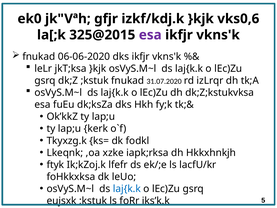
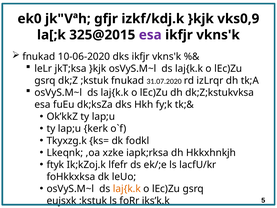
vks0,6: vks0,6 -> vks0,9 (238, 19)
06-06-2020: 06-06-2020 -> 10-06-2020 (84, 57)
laj{k.k colour: blue -> orange (127, 189)
